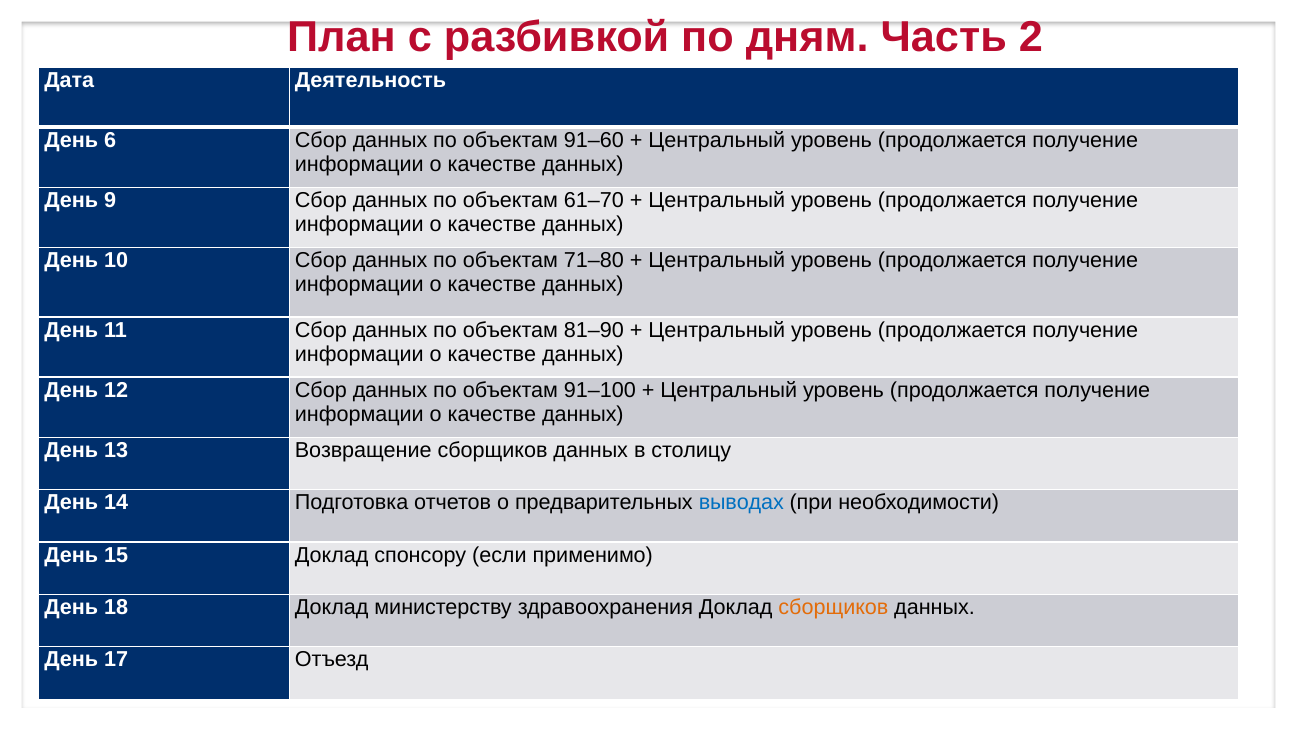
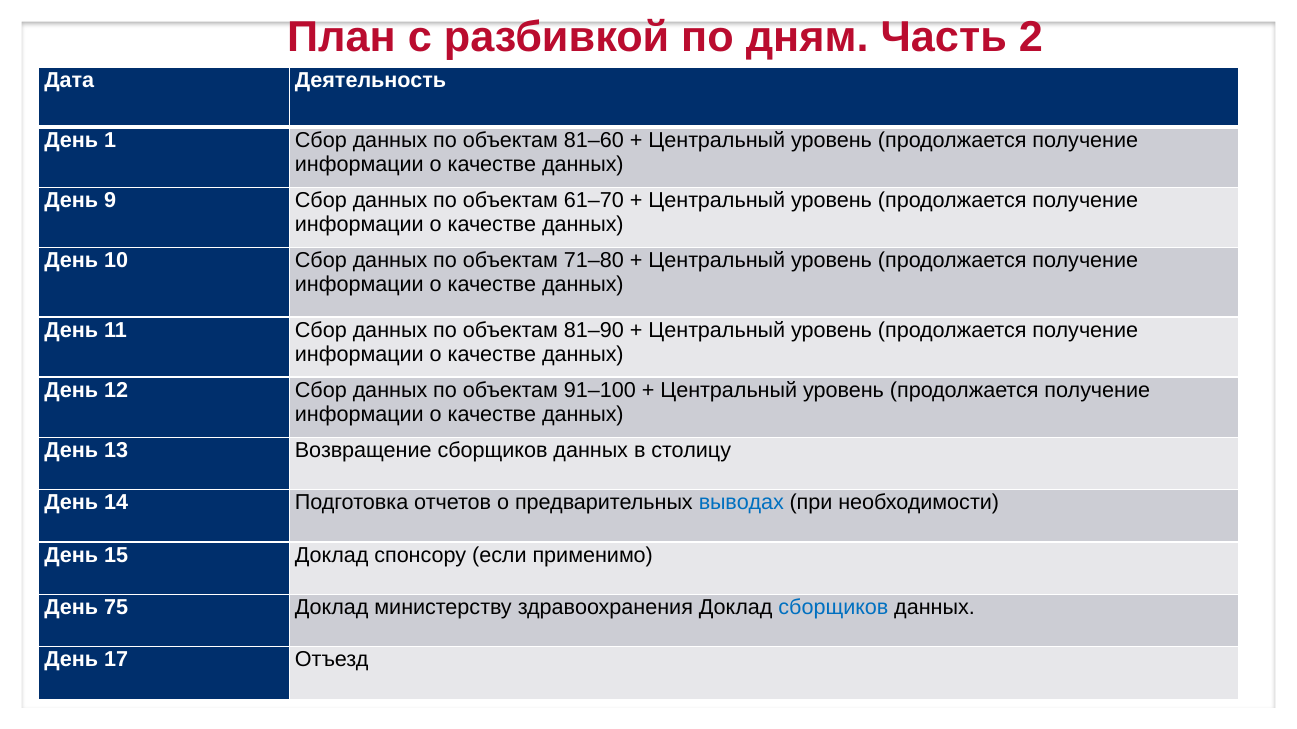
6: 6 -> 1 (110, 140)
91–60: 91–60 -> 81–60 (594, 140)
18: 18 -> 75 (116, 608)
сборщиков colour: orange -> blue (833, 608)
